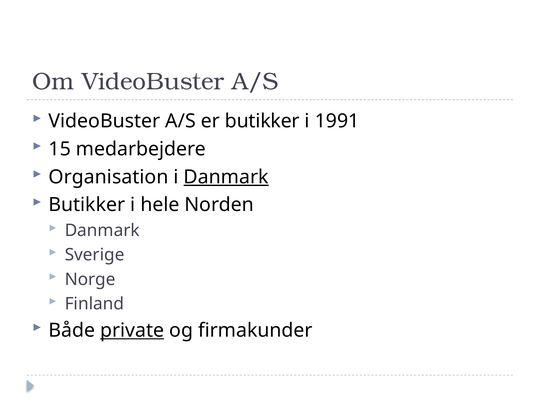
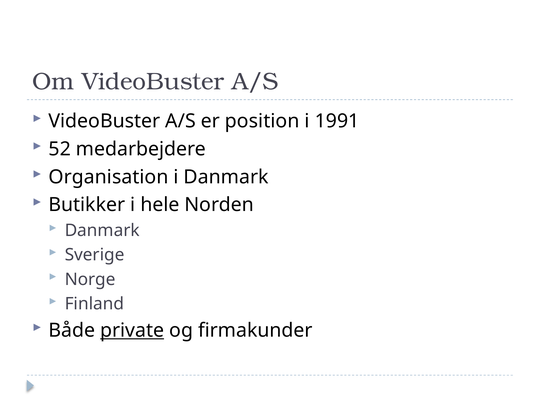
er butikker: butikker -> position (262, 121)
15: 15 -> 52 (60, 149)
Danmark underline: present -> none (226, 177)
